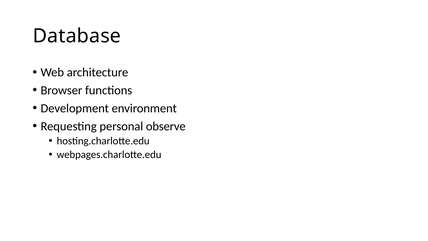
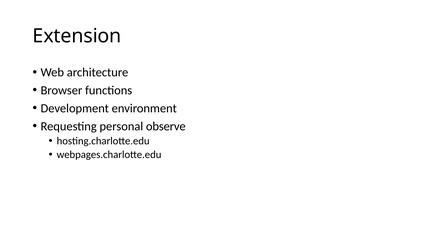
Database: Database -> Extension (77, 36)
